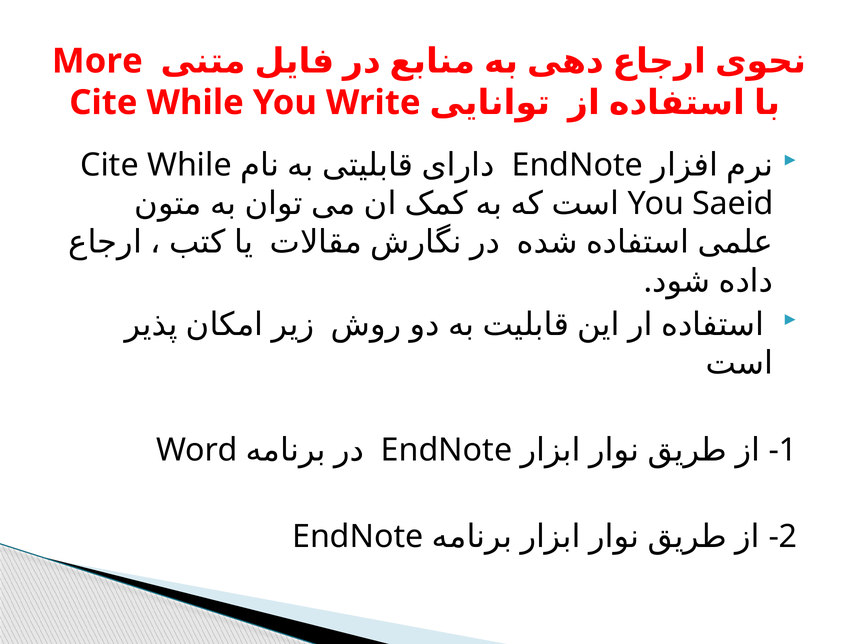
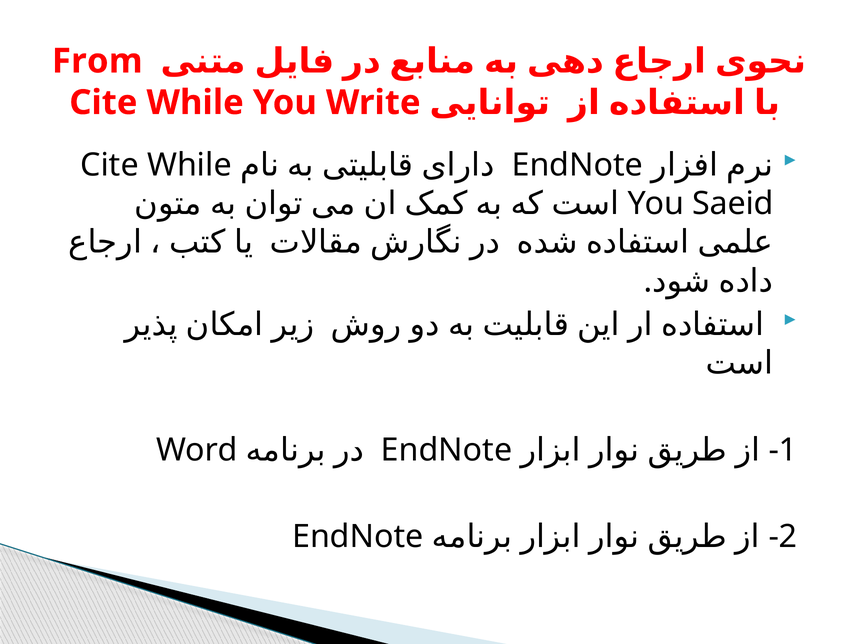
More: More -> From (97, 61)
